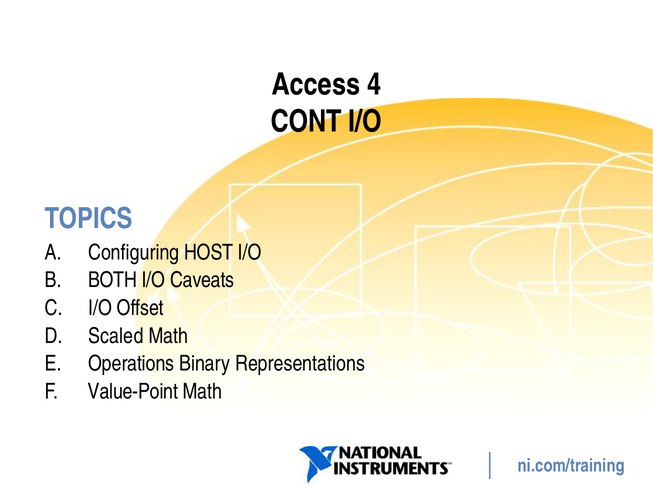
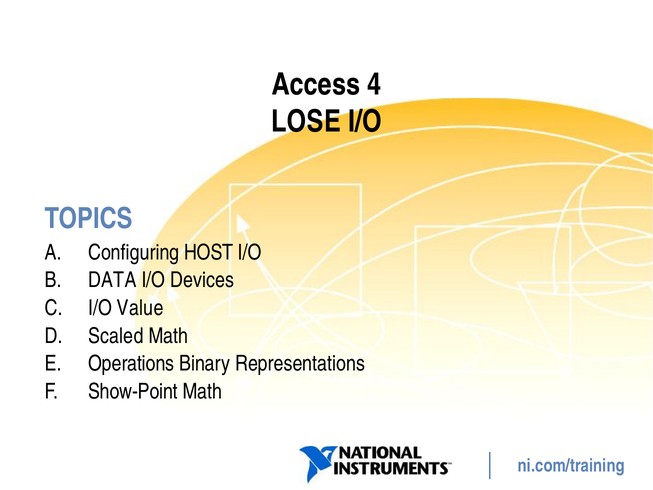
CONT: CONT -> LOSE (306, 121)
BOTH: BOTH -> DATA (112, 280)
Caveats: Caveats -> Devices (202, 280)
Offset: Offset -> Value (140, 308)
Value-Point: Value-Point -> Show-Point (133, 391)
